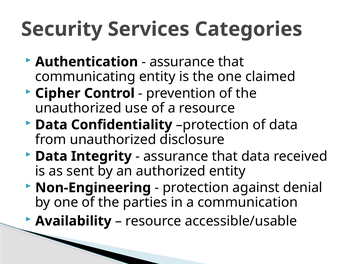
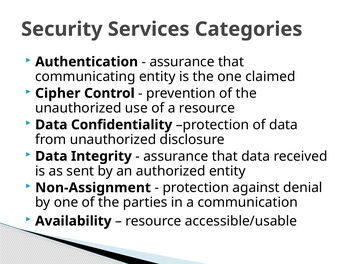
Non-Engineering: Non-Engineering -> Non-Assignment (93, 188)
